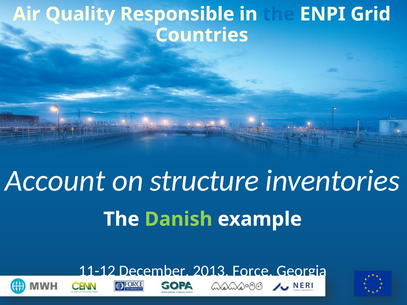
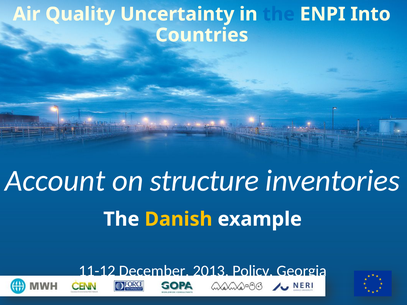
Responsible: Responsible -> Uncertainty (177, 14)
Grid: Grid -> Into (371, 14)
Danish colour: light green -> yellow (178, 219)
Force: Force -> Policy (253, 271)
